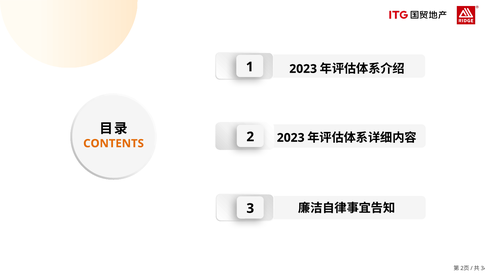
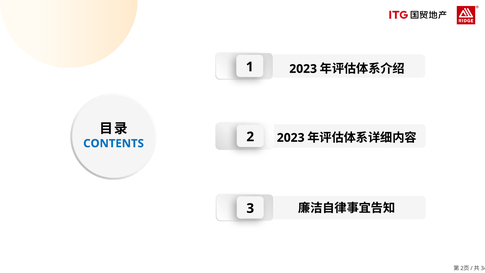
CONTENTS colour: orange -> blue (114, 143)
